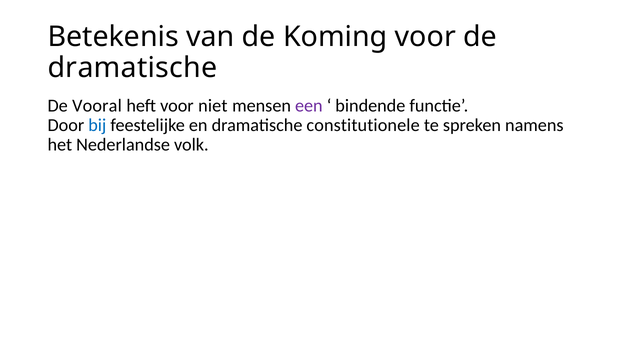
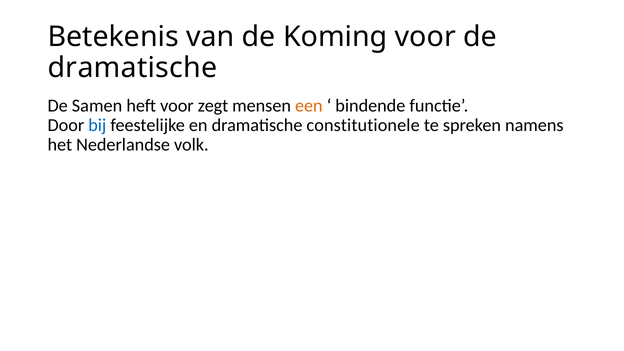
Vooral: Vooral -> Samen (97, 106)
niet: niet -> zegt (213, 106)
een colour: purple -> orange (309, 106)
